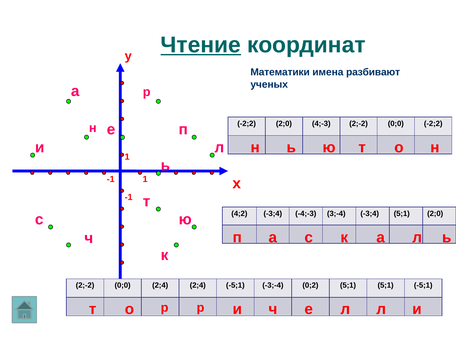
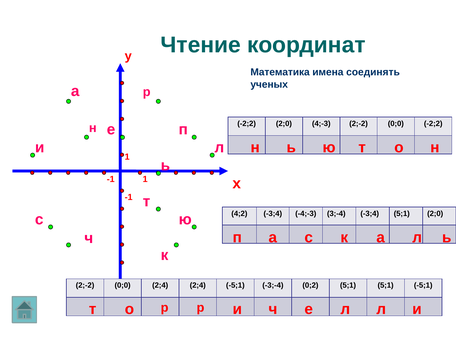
Чтение underline: present -> none (201, 45)
Математики: Математики -> Математика (280, 72)
разбивают: разбивают -> соединять (373, 72)
